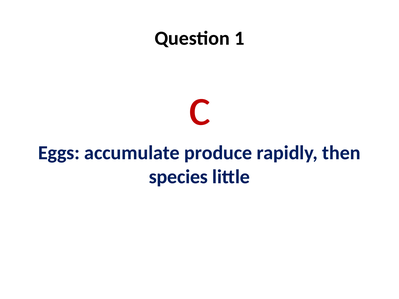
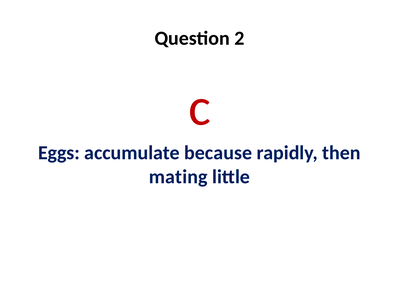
1: 1 -> 2 (239, 38)
produce: produce -> because (218, 153)
species: species -> mating (178, 177)
